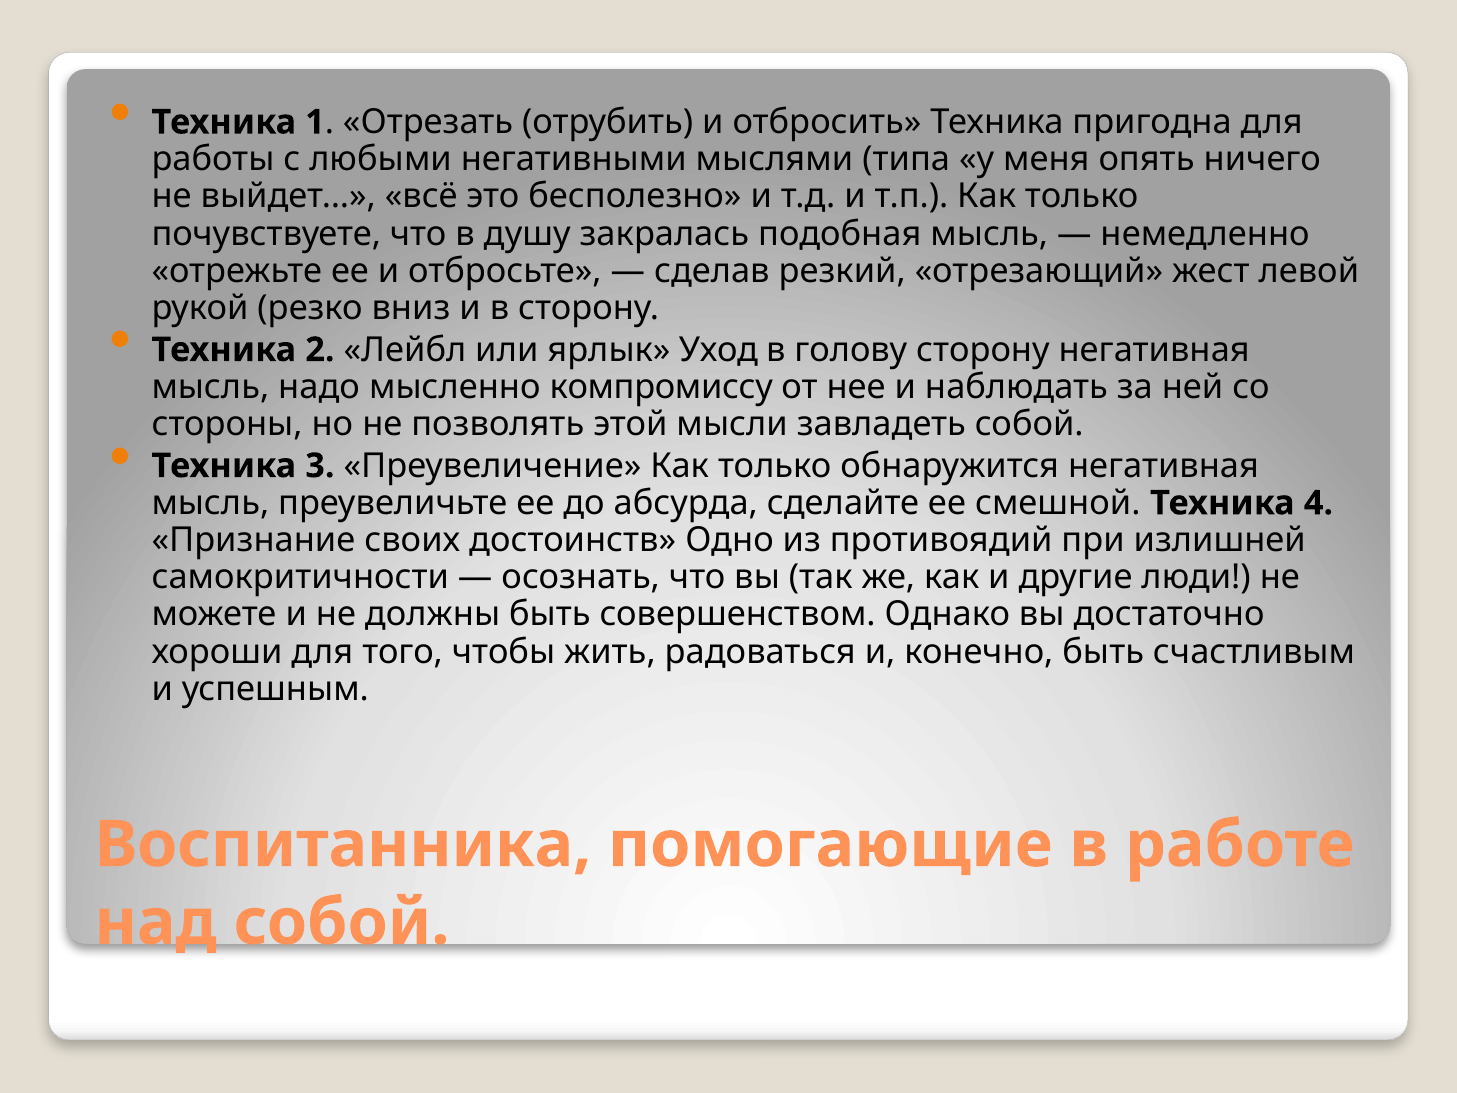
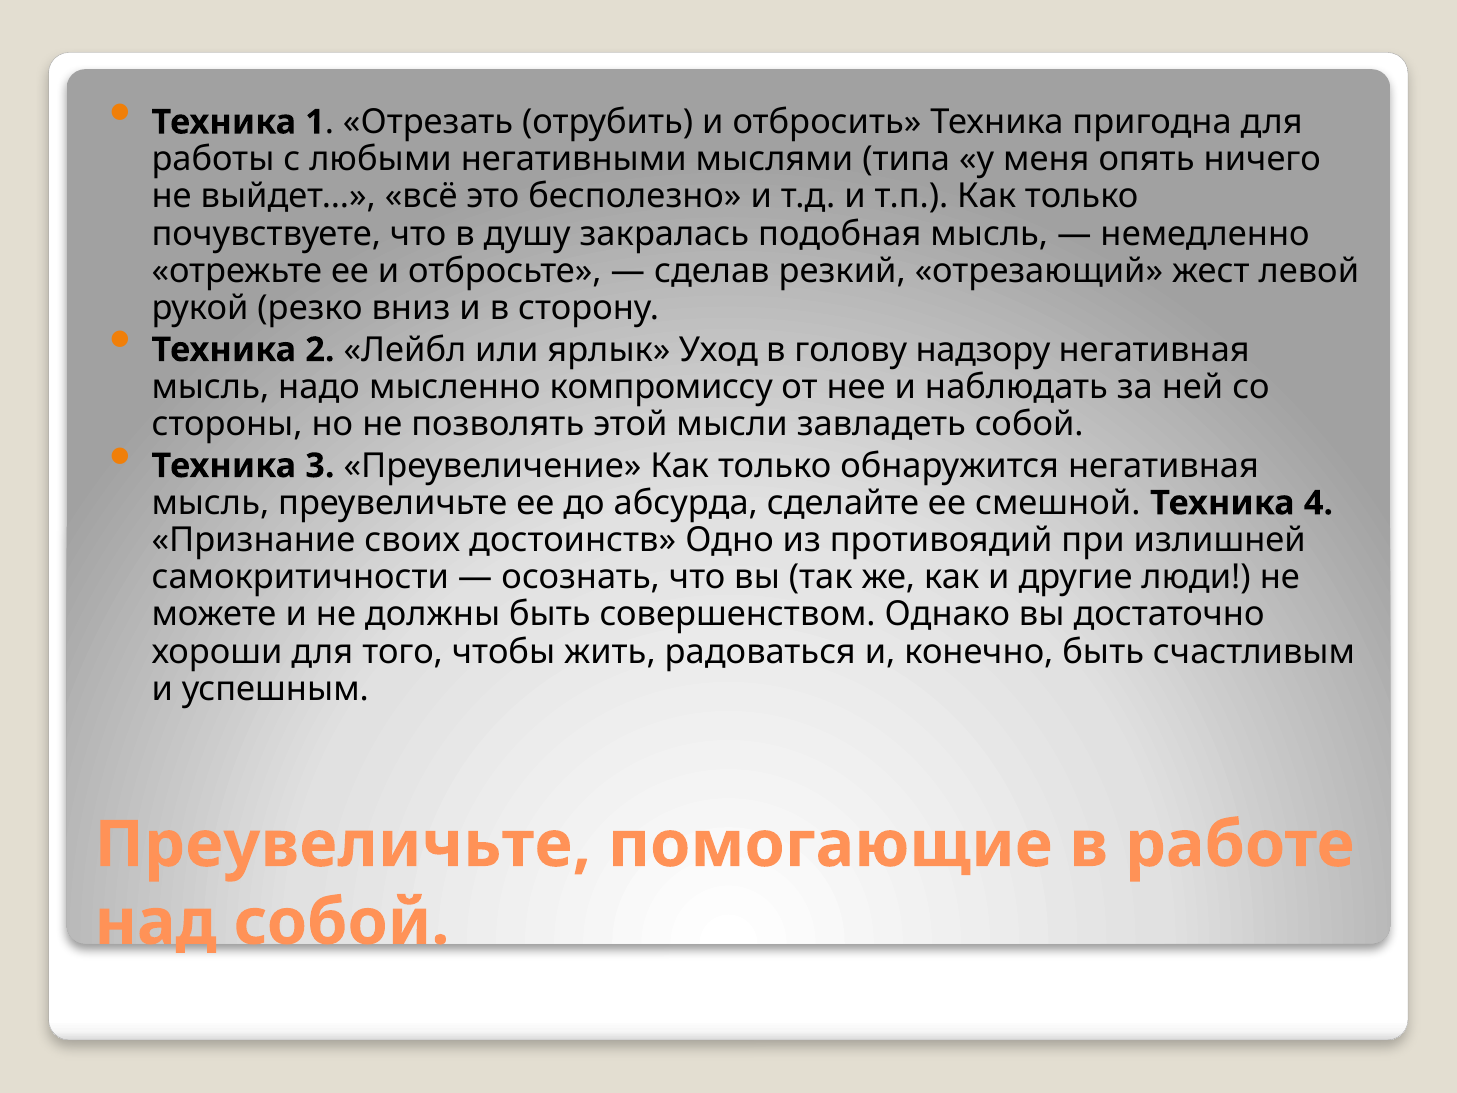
голову сторону: сторону -> надзору (983, 350)
Воспитанника: Воспитанника -> Преувеличьте (343, 845)
